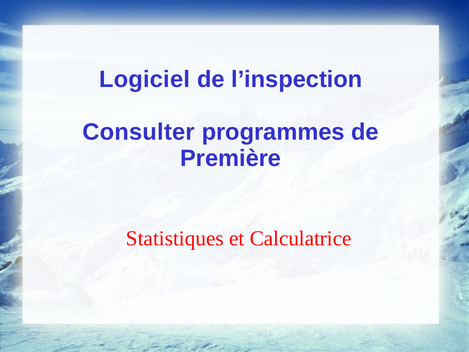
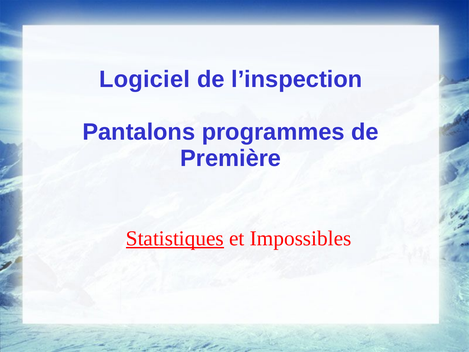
Consulter: Consulter -> Pantalons (139, 132)
Statistiques underline: none -> present (175, 238)
Calculatrice: Calculatrice -> Impossibles (301, 238)
